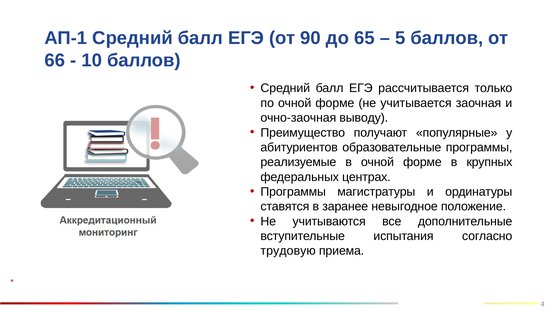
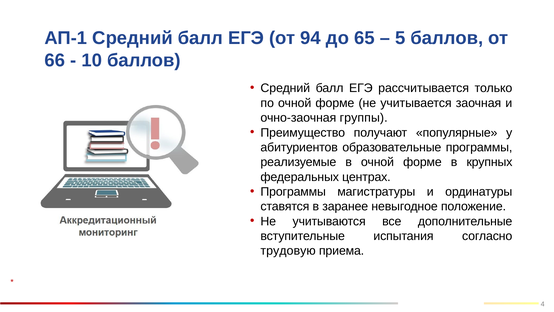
90: 90 -> 94 (311, 38)
выводу: выводу -> группы (364, 118)
